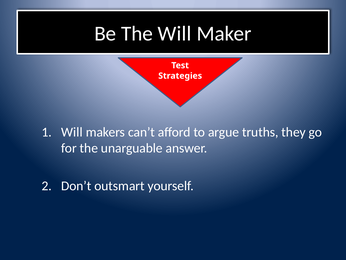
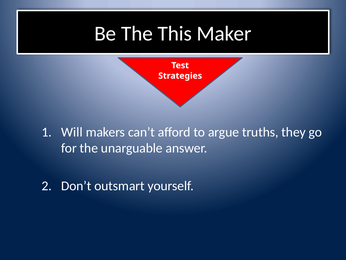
The Will: Will -> This (175, 33)
